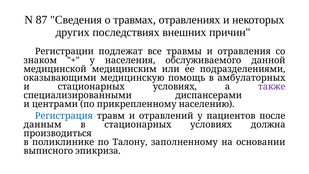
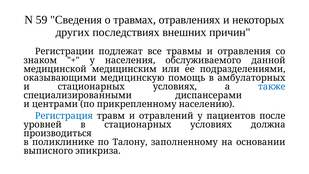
87: 87 -> 59 (42, 20)
также colour: purple -> blue (272, 87)
данным: данным -> уровней (43, 124)
